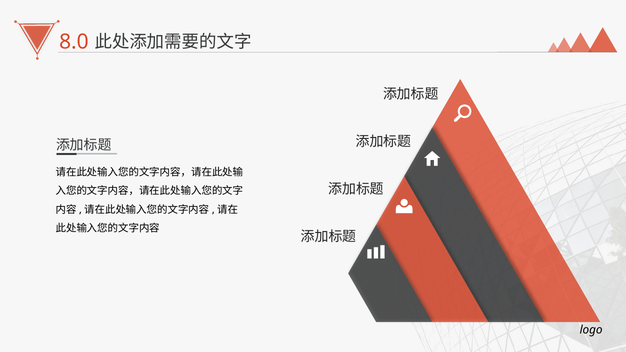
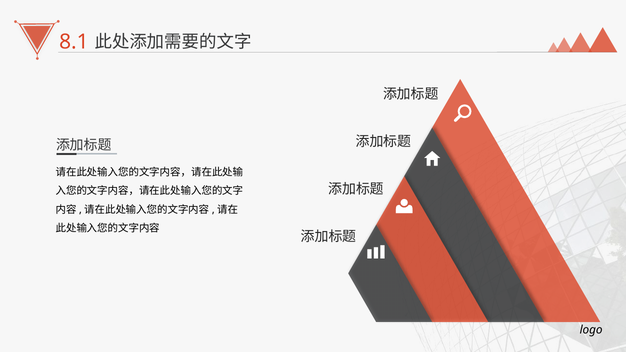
8.0: 8.0 -> 8.1 (74, 42)
